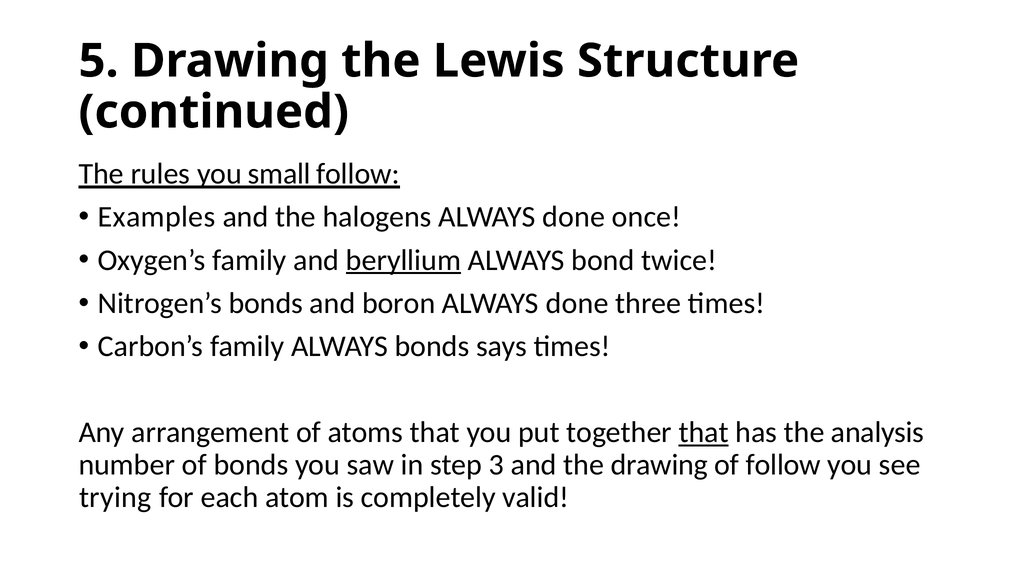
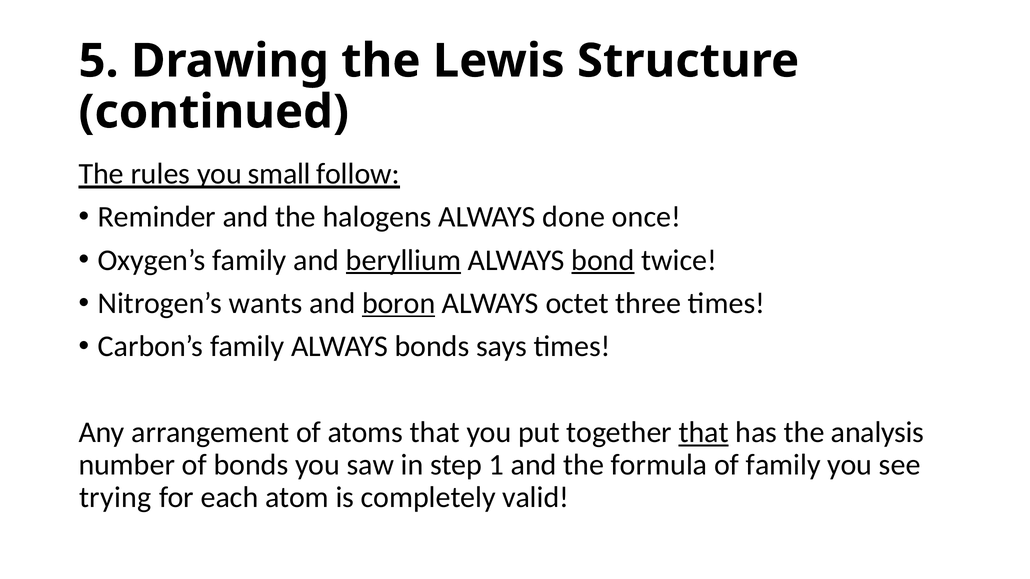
Examples: Examples -> Reminder (157, 217)
bond underline: none -> present (603, 260)
Nitrogen’s bonds: bonds -> wants (266, 303)
boron underline: none -> present (399, 303)
done: done -> octet (577, 303)
3: 3 -> 1 (496, 465)
the drawing: drawing -> formula (659, 465)
of follow: follow -> family (783, 465)
